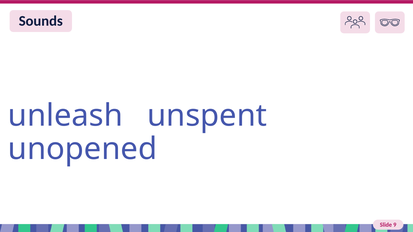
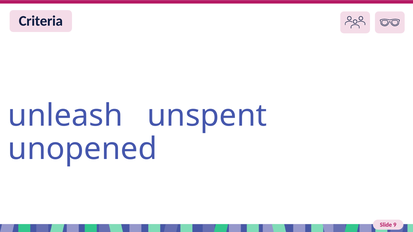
Sounds: Sounds -> Criteria (41, 21)
